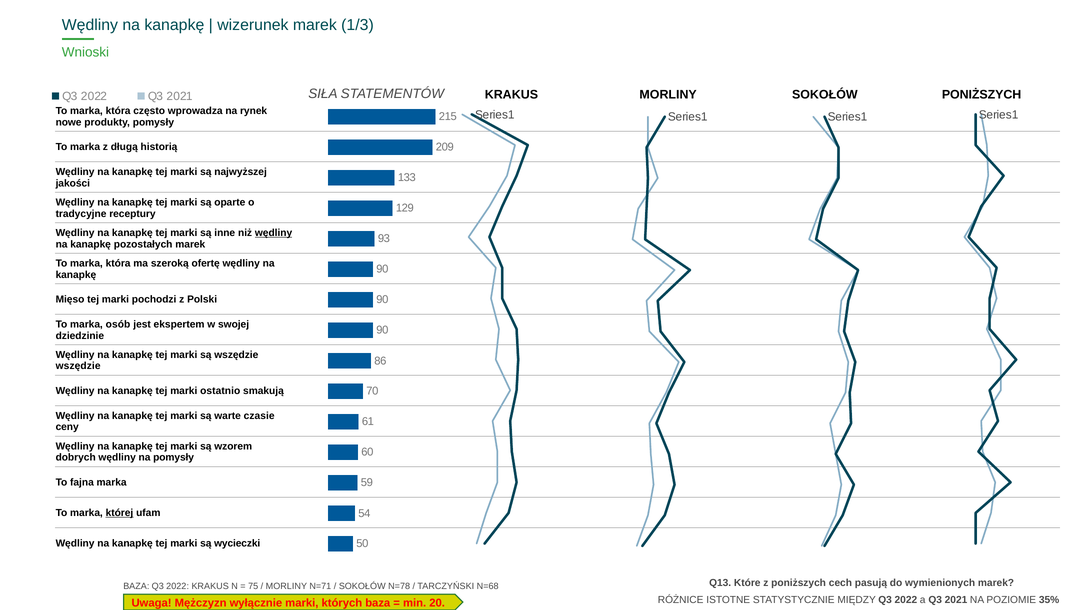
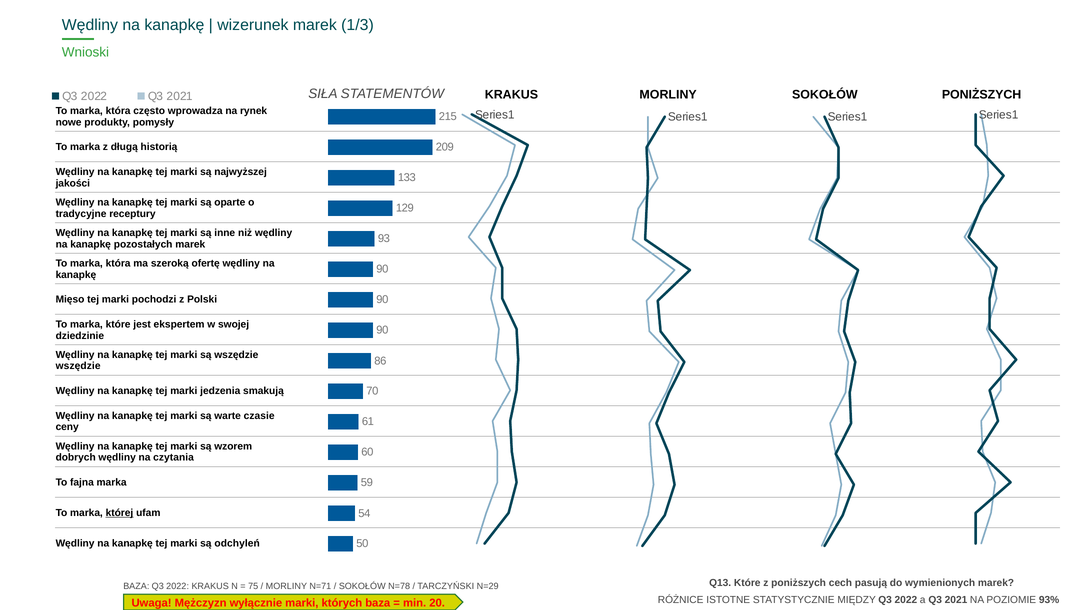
wędliny underline: present -> none (274, 233)
marka osób: osób -> które (118, 324)
ostatnio: ostatnio -> jedzenia (220, 391)
na pomysły: pomysły -> czytania (174, 457)
wycieczki: wycieczki -> odchyleń (237, 543)
N=68: N=68 -> N=29 (488, 586)
35%: 35% -> 93% (1049, 600)
